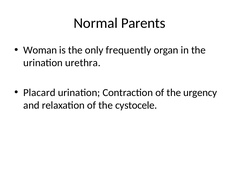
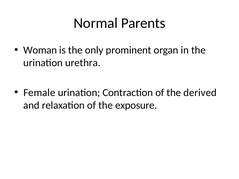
frequently: frequently -> prominent (129, 50)
Placard: Placard -> Female (39, 93)
urgency: urgency -> derived (200, 93)
cystocele: cystocele -> exposure (136, 105)
